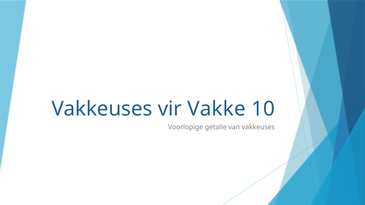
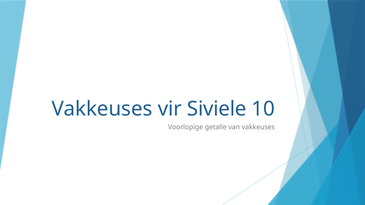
Vakke: Vakke -> Siviele (217, 109)
